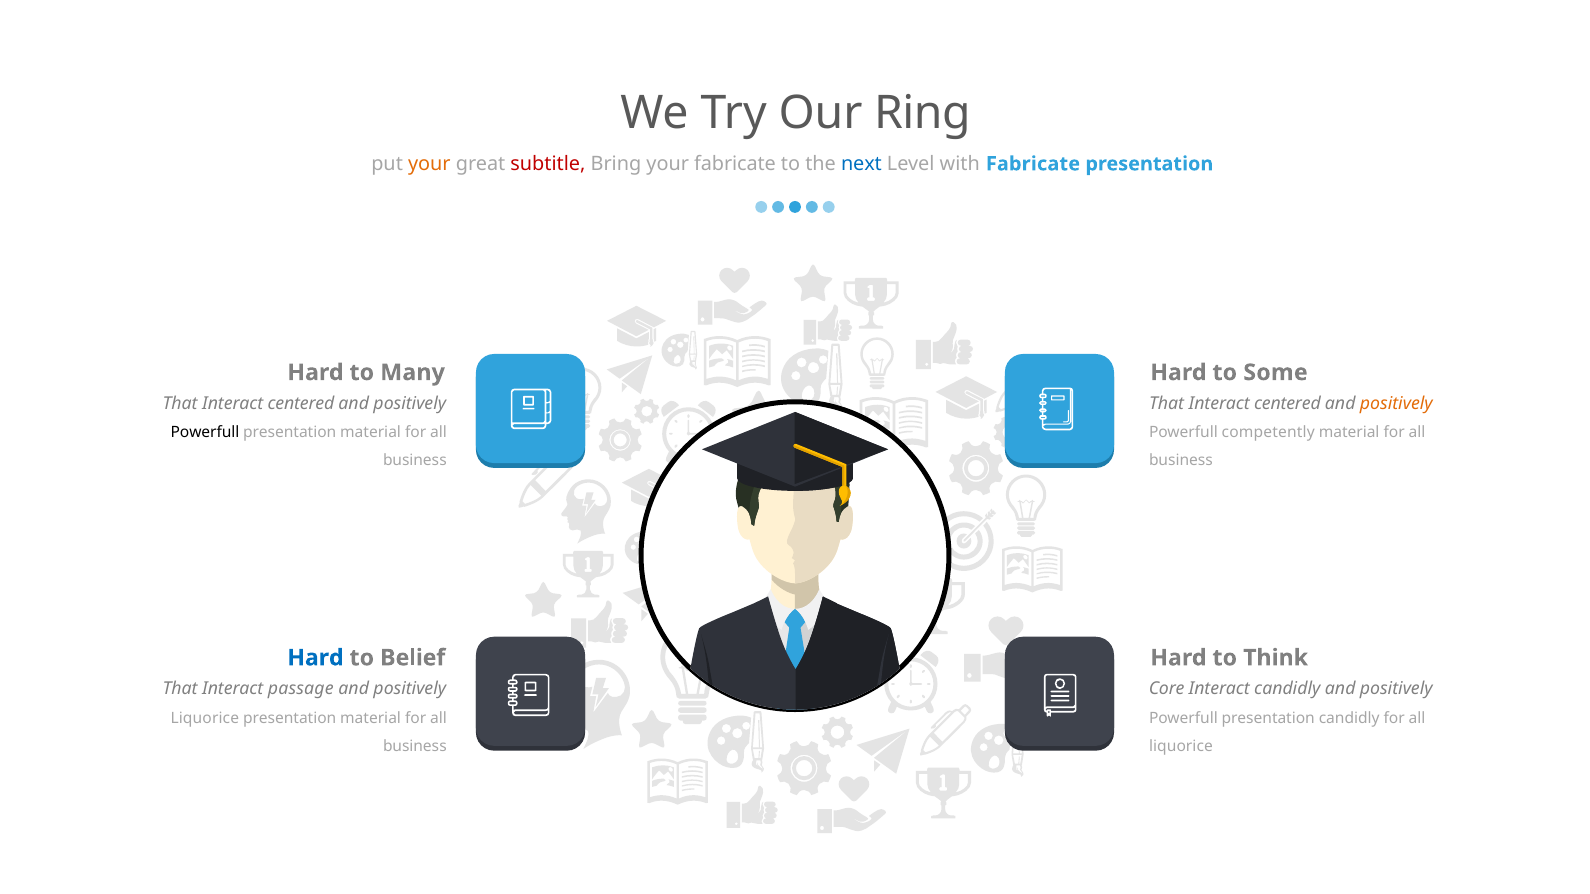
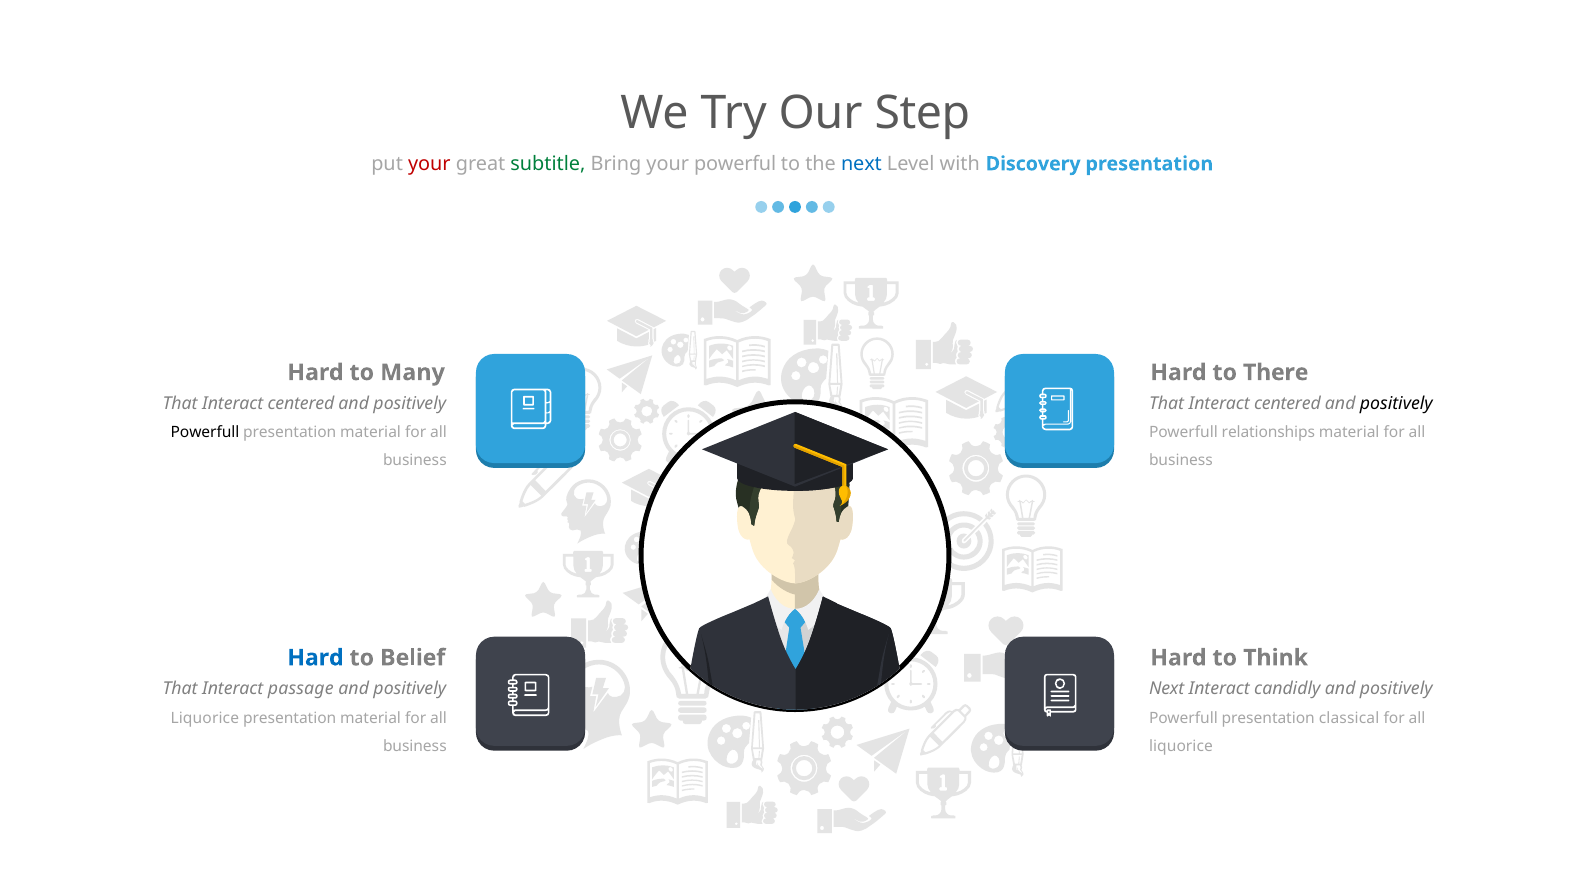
Ring: Ring -> Step (922, 113)
your colour: orange -> red (429, 164)
subtitle colour: red -> green (548, 164)
your fabricate: fabricate -> powerful (735, 164)
with Fabricate: Fabricate -> Discovery (1033, 164)
Some: Some -> There (1276, 373)
positively colour: orange -> black (1396, 404)
competently: competently -> relationships (1268, 433)
Core: Core -> Next (1167, 689)
presentation candidly: candidly -> classical (1349, 718)
